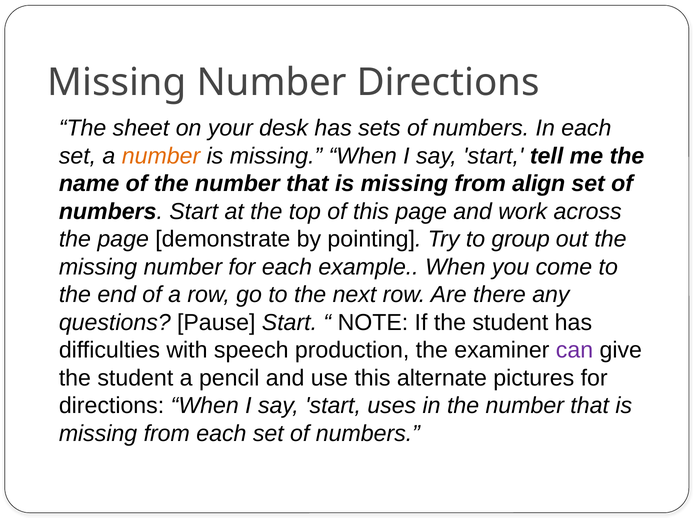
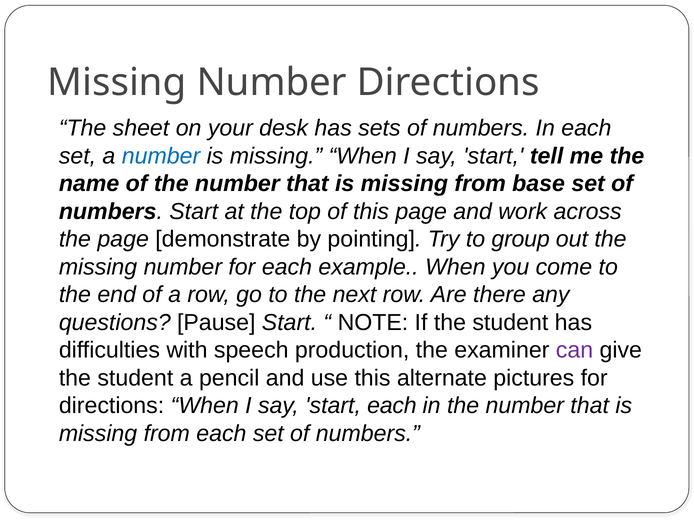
number colour: orange -> blue (161, 156)
align: align -> base (539, 184)
start uses: uses -> each (392, 406)
